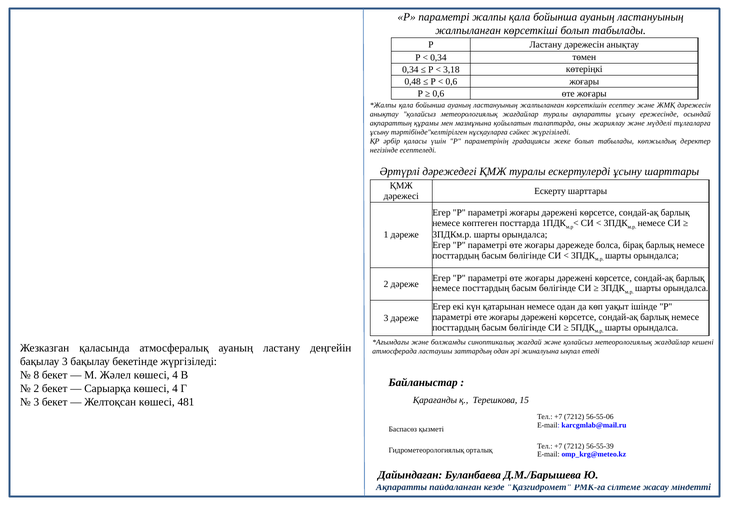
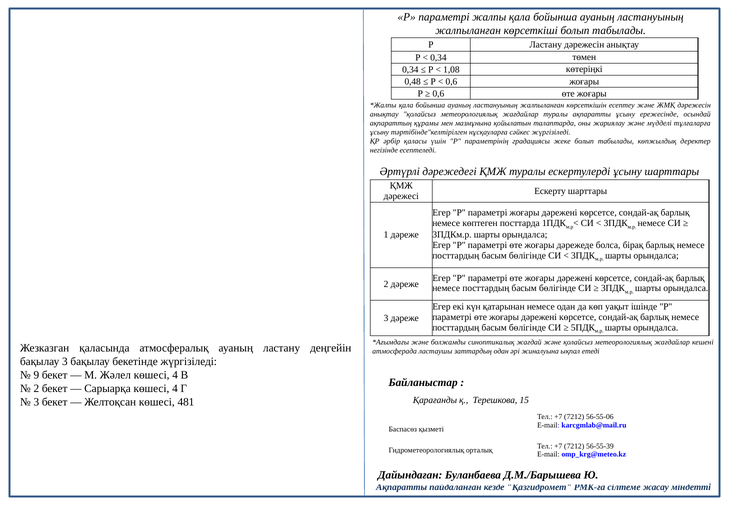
3,18: 3,18 -> 1,08 (451, 70)
8: 8 -> 9 (36, 375)
